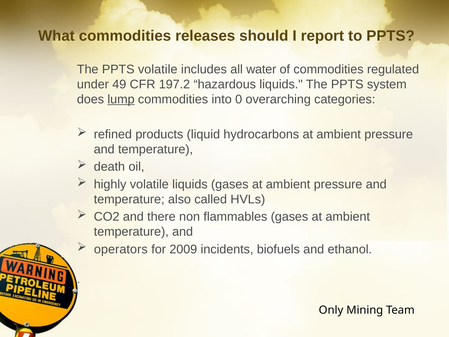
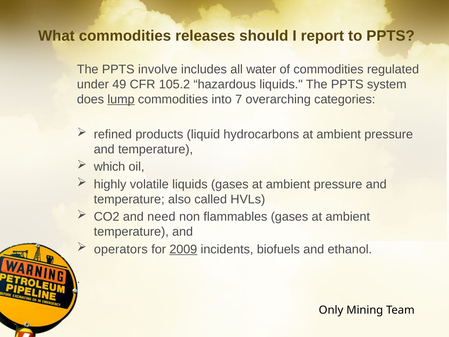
PPTS volatile: volatile -> involve (158, 69)
197.2: 197.2 -> 105.2 (174, 84)
0: 0 -> 7 (239, 99)
death: death -> which (109, 167)
there: there -> need (161, 217)
2009 underline: none -> present (183, 249)
